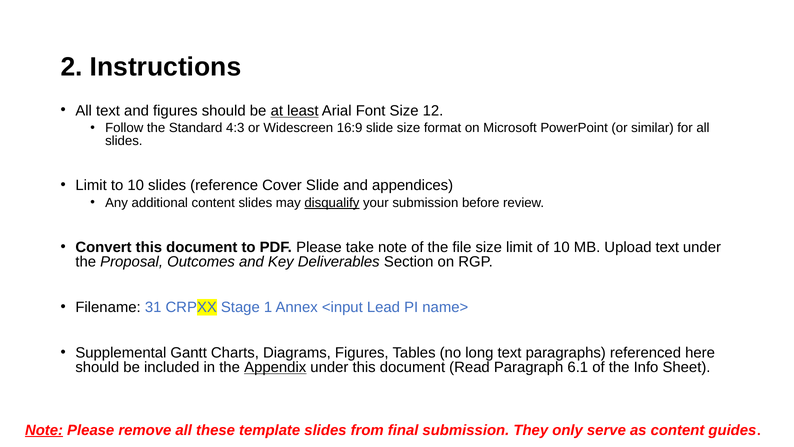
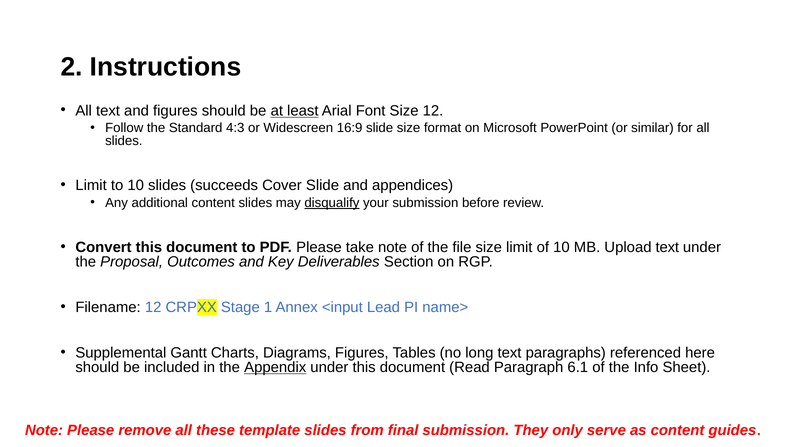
reference: reference -> succeeds (224, 185)
Filename 31: 31 -> 12 (153, 307)
Note underline: present -> none (44, 430)
